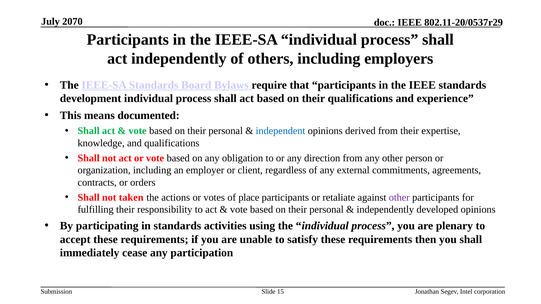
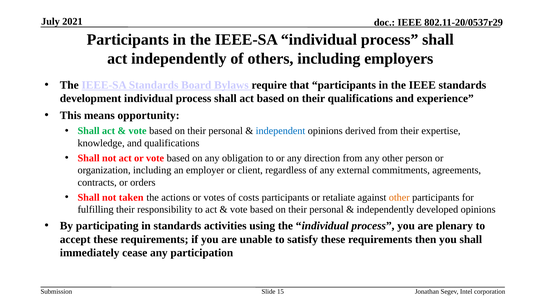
2070: 2070 -> 2021 (72, 22)
documented: documented -> opportunity (149, 116)
place: place -> costs (249, 198)
other colour: purple -> orange (399, 198)
